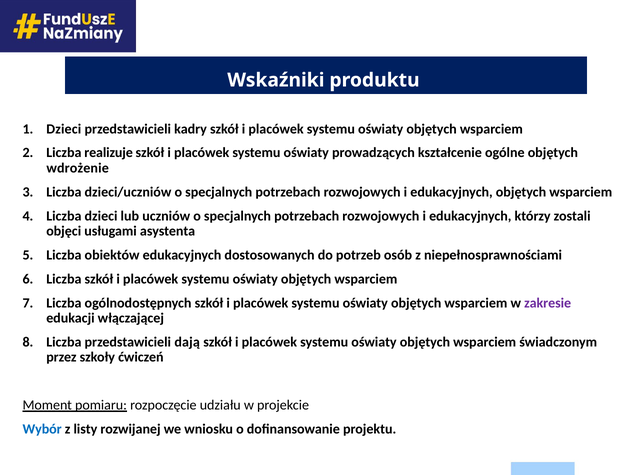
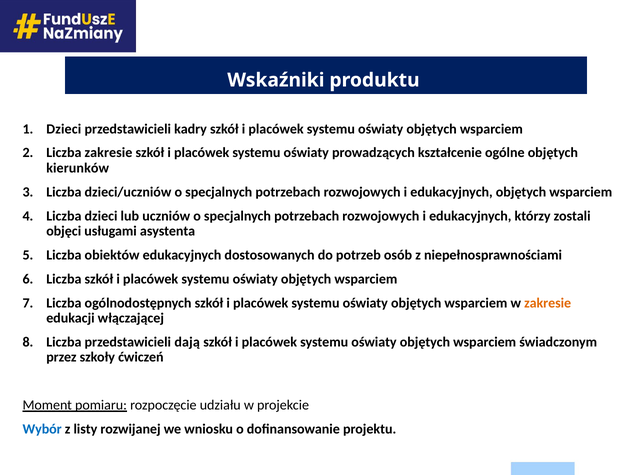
Liczba realizuje: realizuje -> zakresie (108, 153)
wdrożenie: wdrożenie -> kierunków (78, 168)
zakresie colour: purple -> orange (548, 303)
